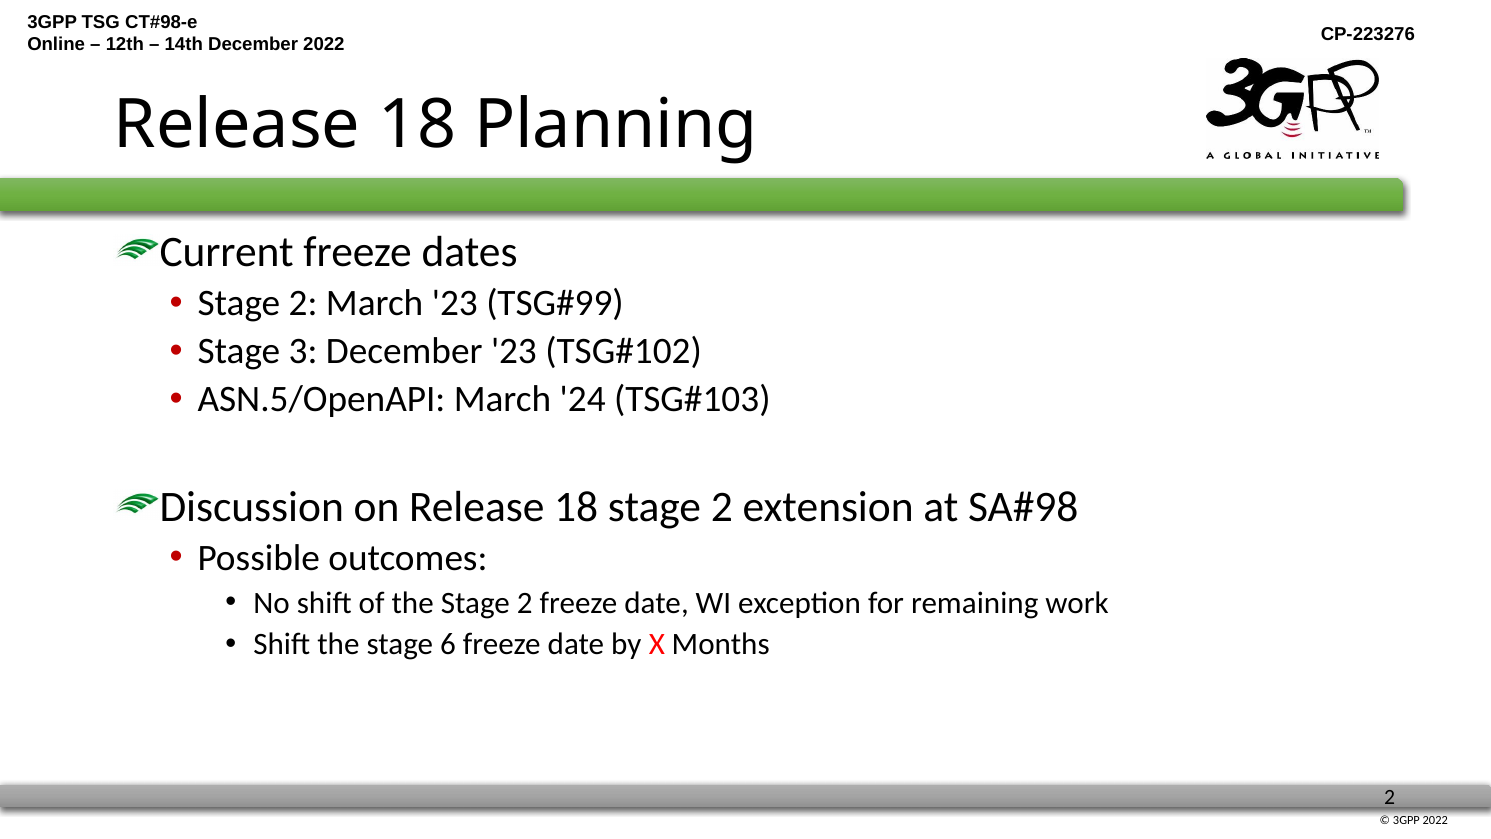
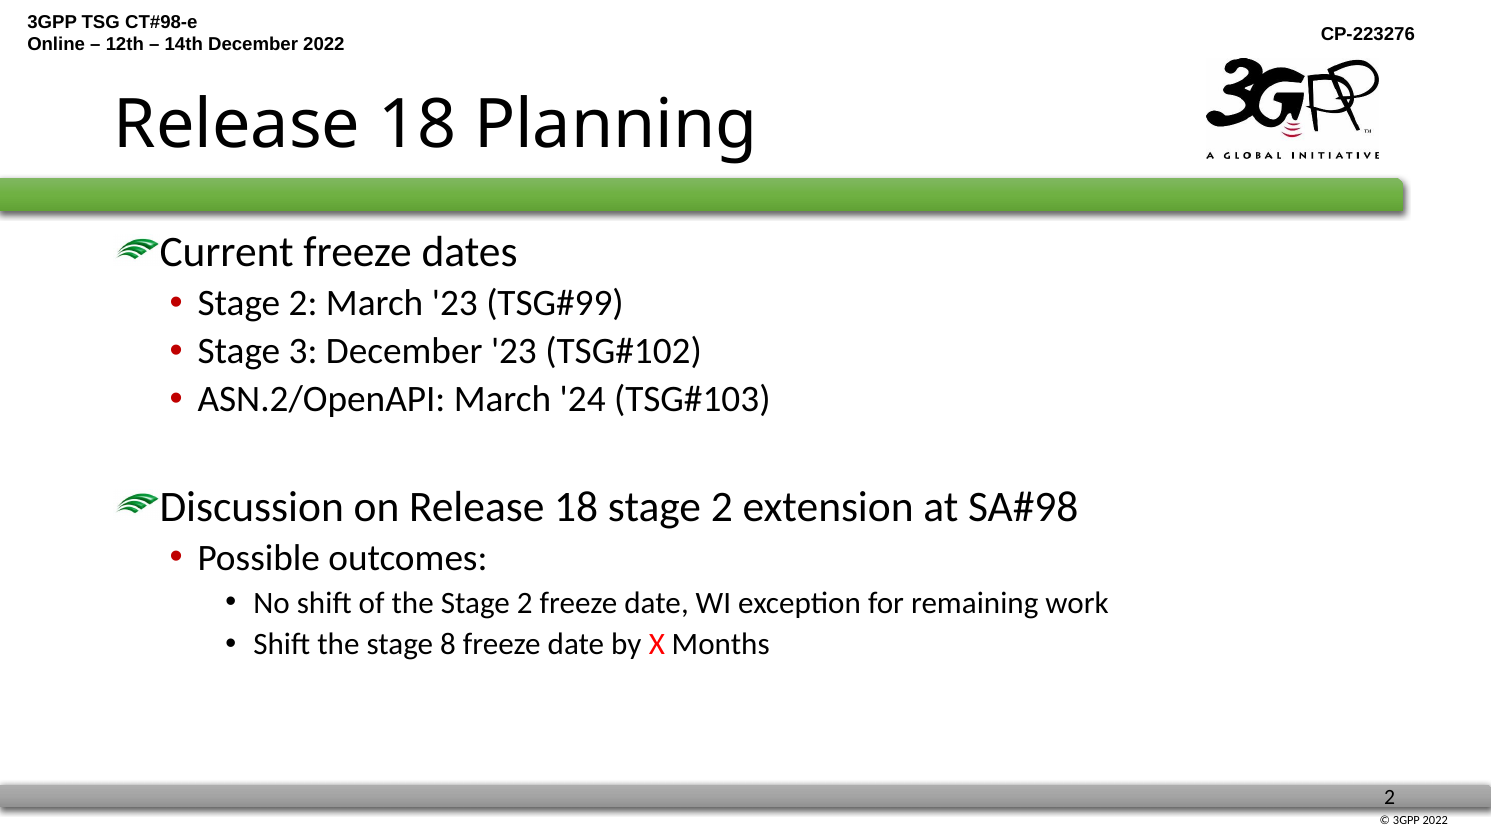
ASN.5/OpenAPI: ASN.5/OpenAPI -> ASN.2/OpenAPI (321, 399)
6: 6 -> 8 (448, 644)
